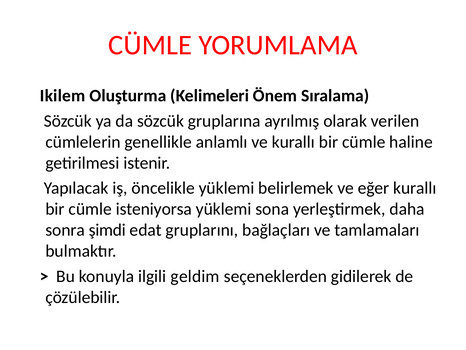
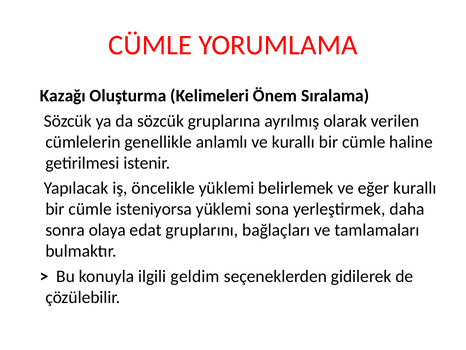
Ikilem: Ikilem -> Kazağı (63, 96)
şimdi: şimdi -> olaya (107, 230)
